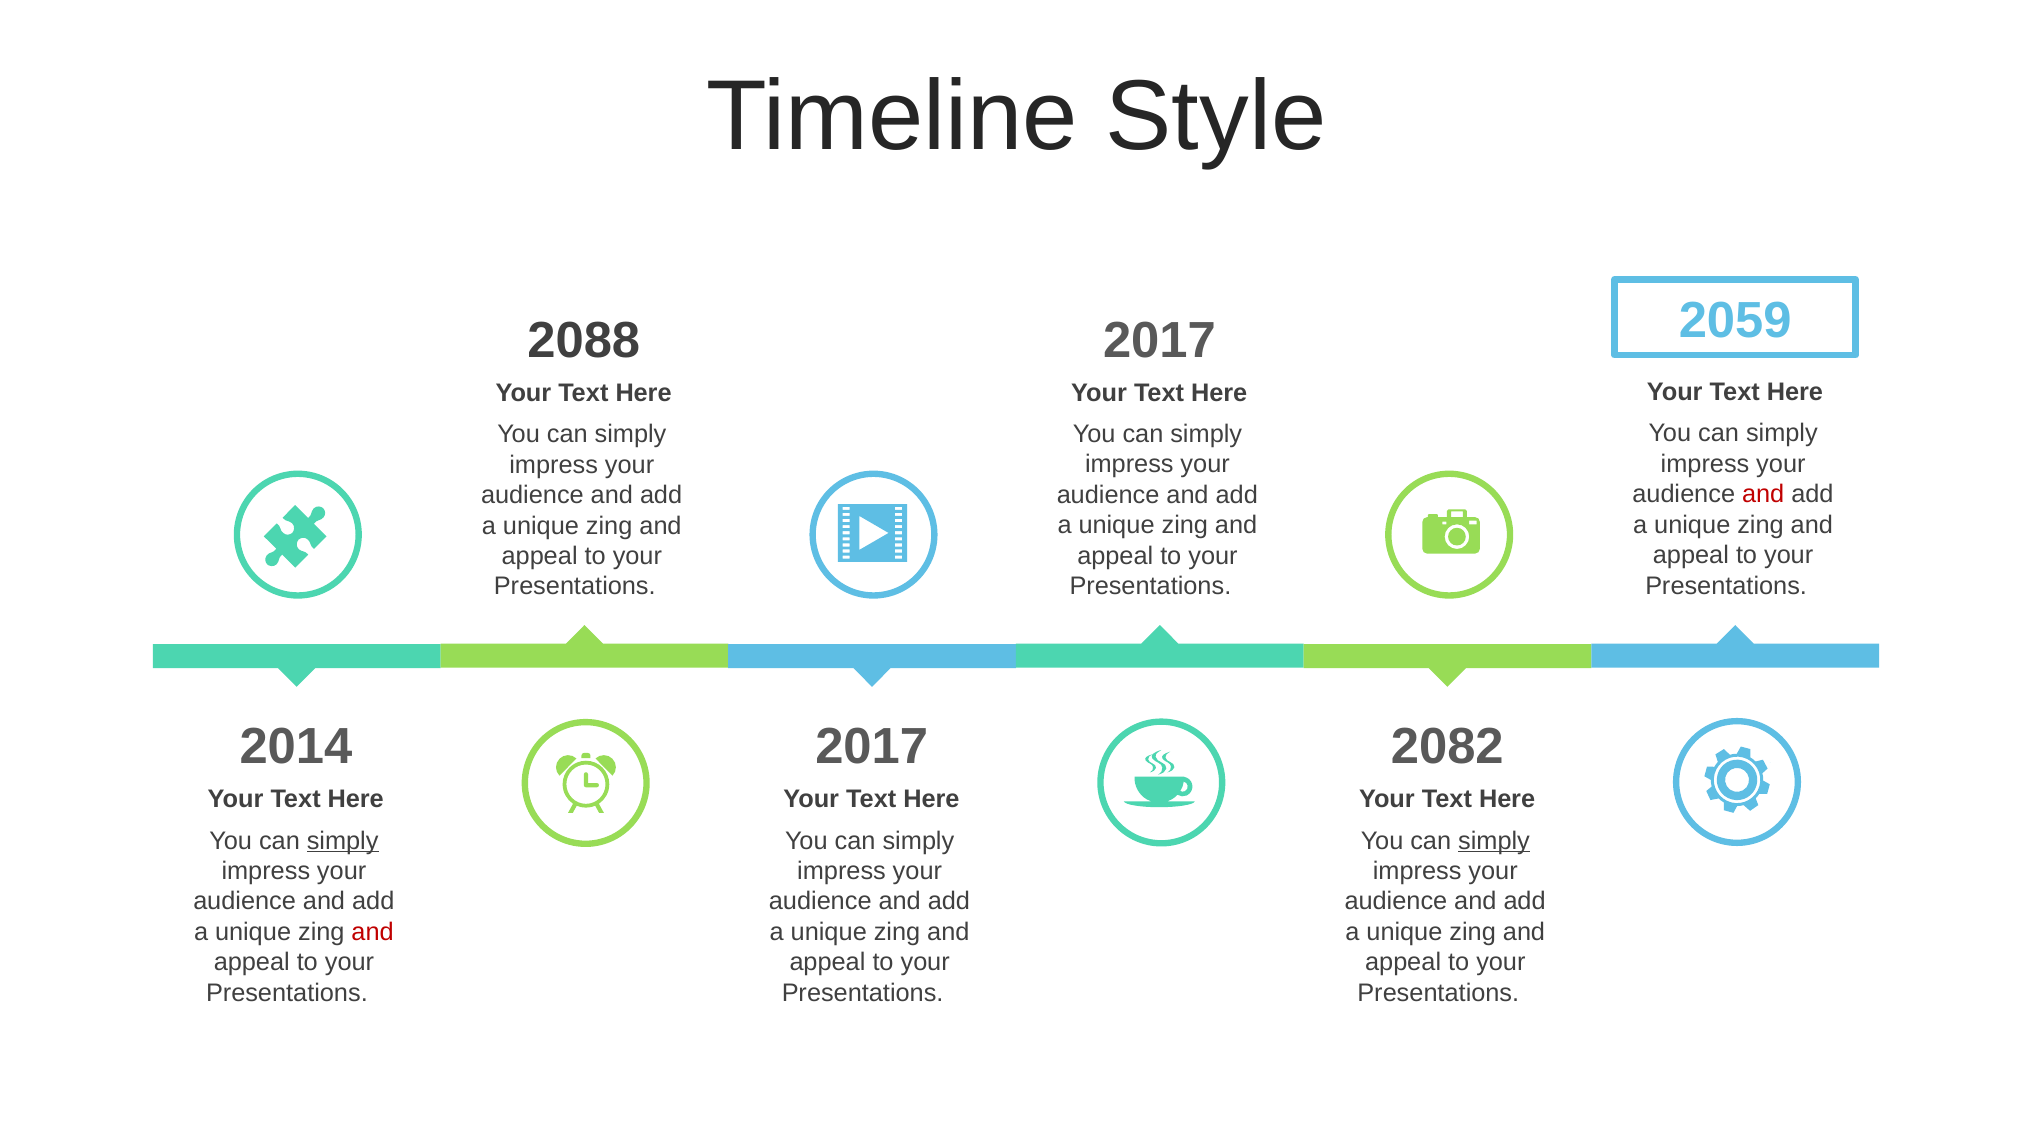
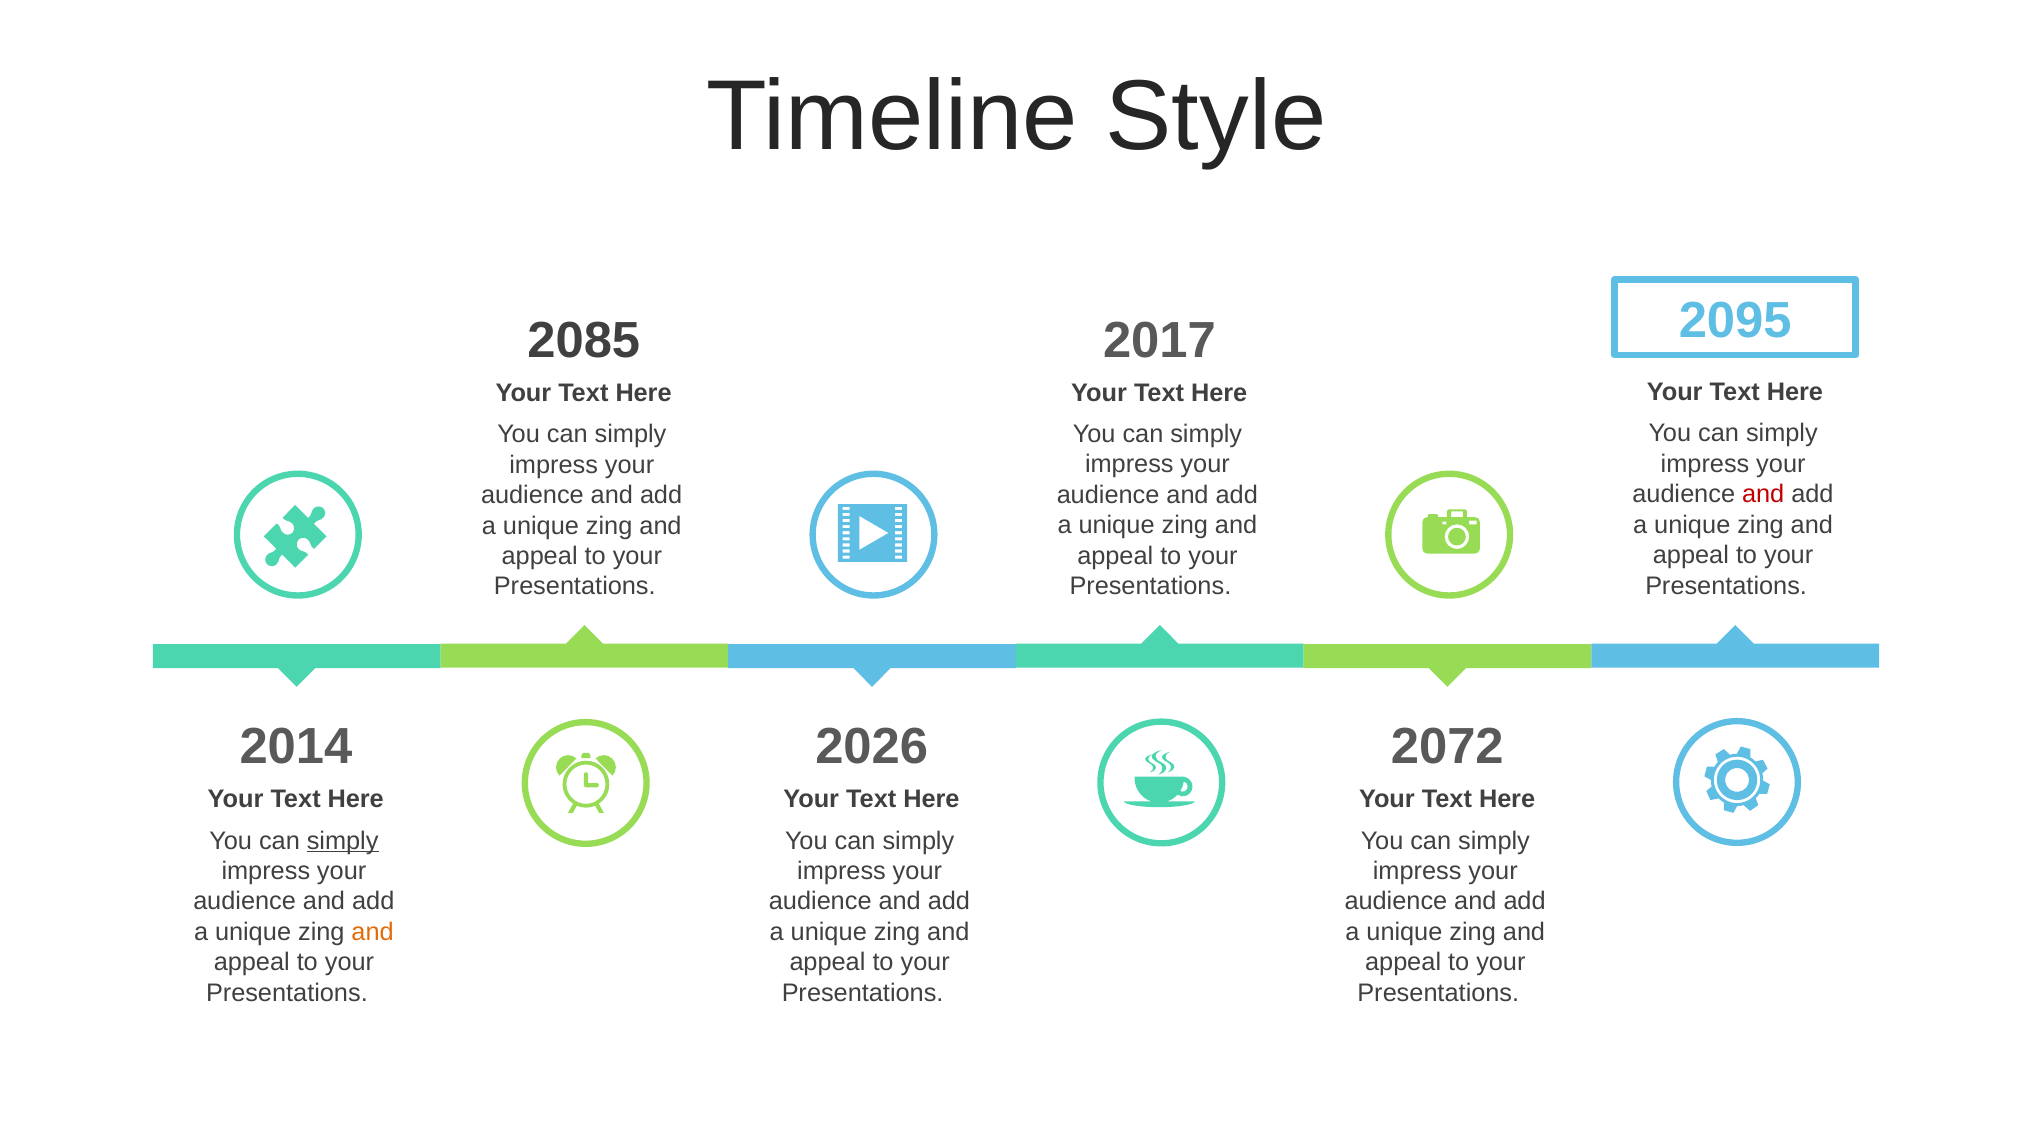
2059: 2059 -> 2095 (1735, 321)
2088: 2088 -> 2085 (584, 341)
2017: 2017 -> 2026 (872, 747)
2082: 2082 -> 2072 (1447, 747)
simply underline: present -> none (1494, 841)
and colour: red -> orange (373, 932)
